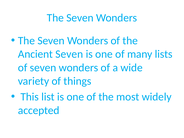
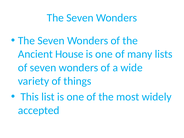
Ancient Seven: Seven -> House (69, 54)
